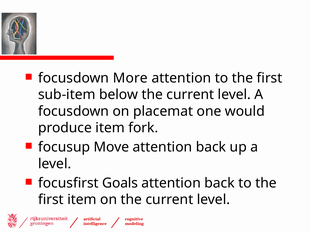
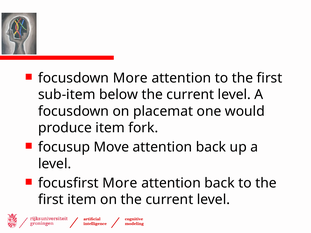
focusfirst Goals: Goals -> More (120, 183)
